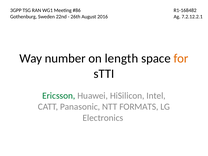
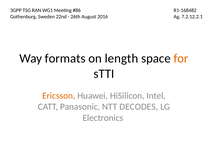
number: number -> formats (65, 58)
Ericsson colour: green -> orange (59, 96)
FORMATS: FORMATS -> DECODES (139, 107)
